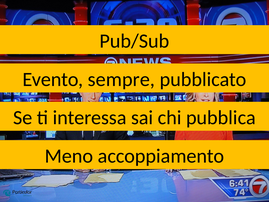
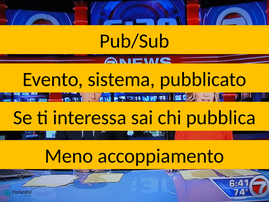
sempre: sempre -> sistema (121, 79)
